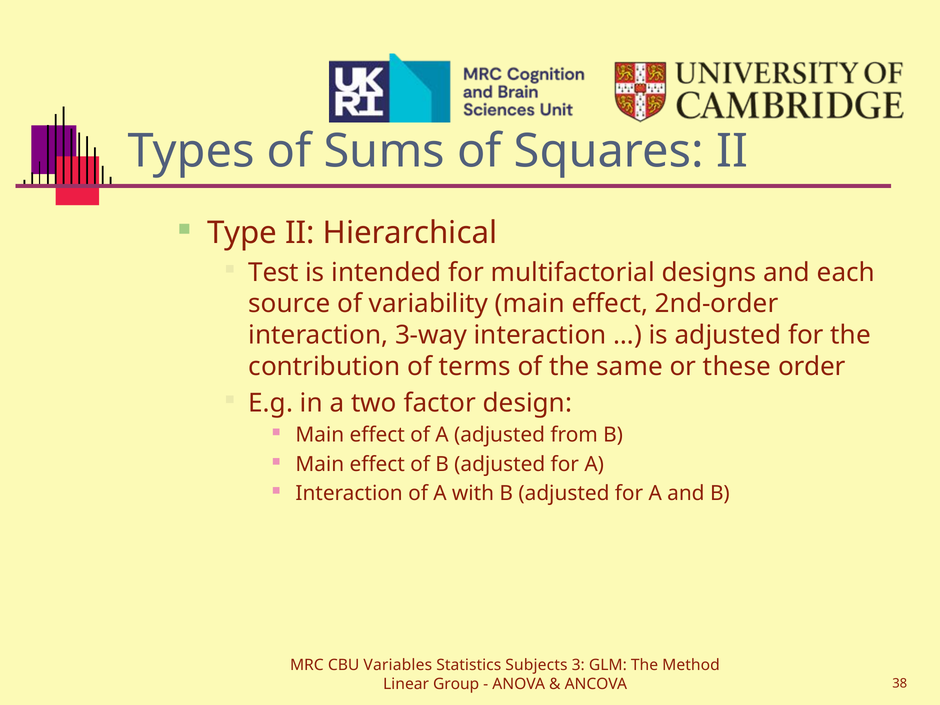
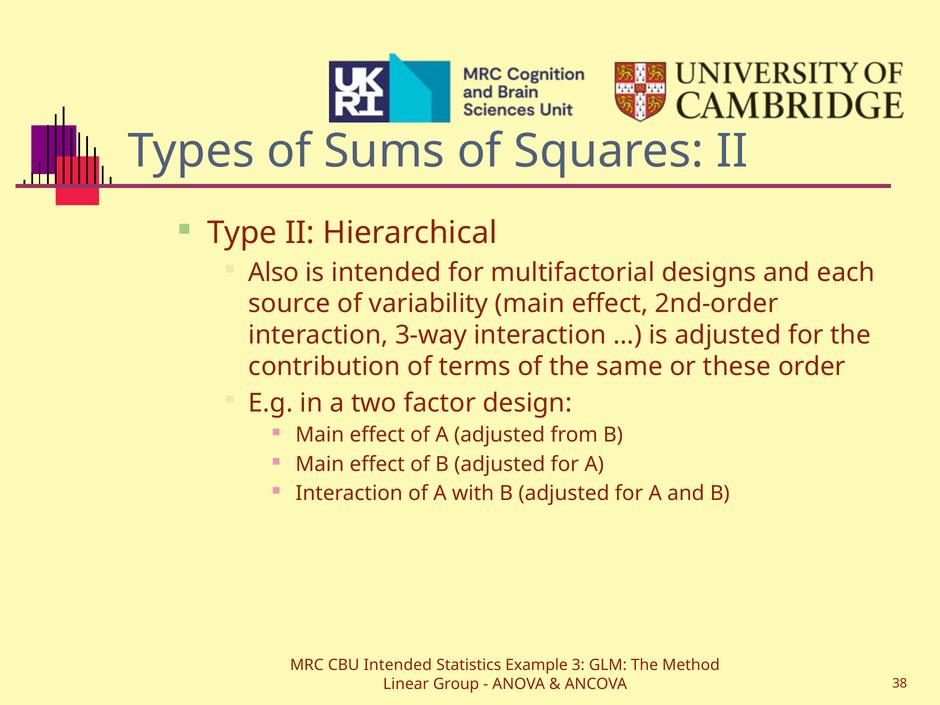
Test: Test -> Also (274, 272)
CBU Variables: Variables -> Intended (398, 665)
Subjects: Subjects -> Example (537, 665)
